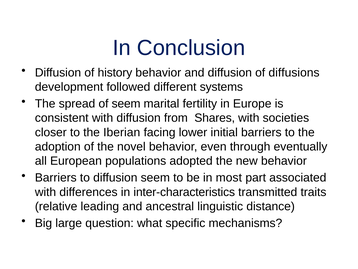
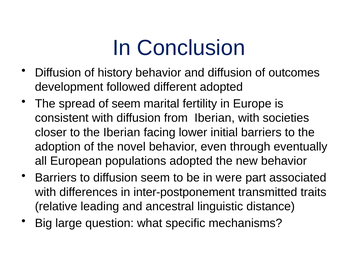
diffusions: diffusions -> outcomes (294, 72)
different systems: systems -> adopted (221, 87)
from Shares: Shares -> Iberian (215, 118)
most: most -> were (229, 177)
inter-characteristics: inter-characteristics -> inter-postponement (184, 192)
